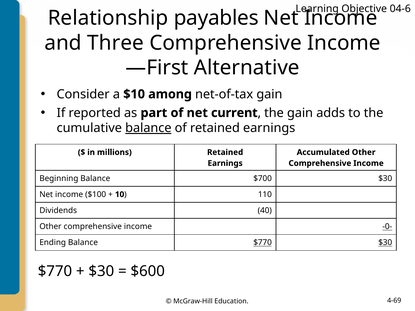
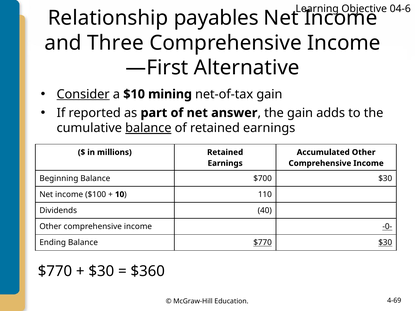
Consider underline: none -> present (83, 94)
among: among -> mining (170, 94)
current: current -> answer (234, 113)
$600: $600 -> $360 (148, 271)
